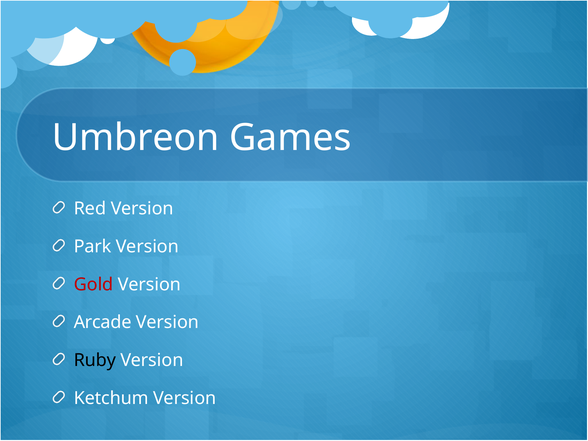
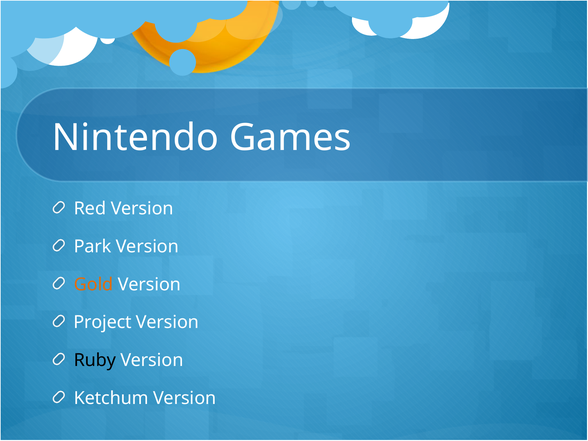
Umbreon: Umbreon -> Nintendo (135, 138)
Gold colour: red -> orange (94, 284)
Arcade: Arcade -> Project (103, 322)
